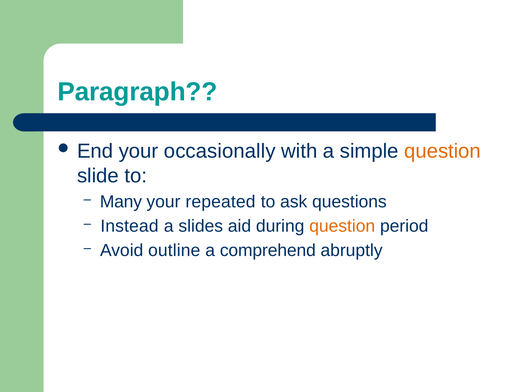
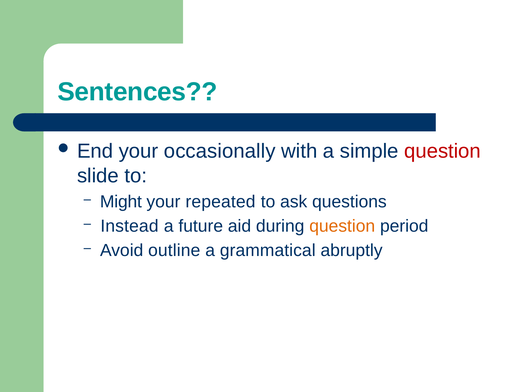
Paragraph: Paragraph -> Sentences (137, 92)
question colour: orange -> red (443, 151)
Many: Many -> Might (121, 202)
slides: slides -> future (201, 226)
comprehend: comprehend -> grammatical (268, 251)
